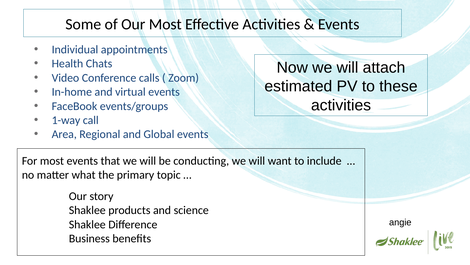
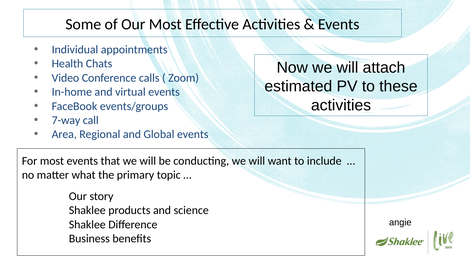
1-way: 1-way -> 7-way (66, 120)
